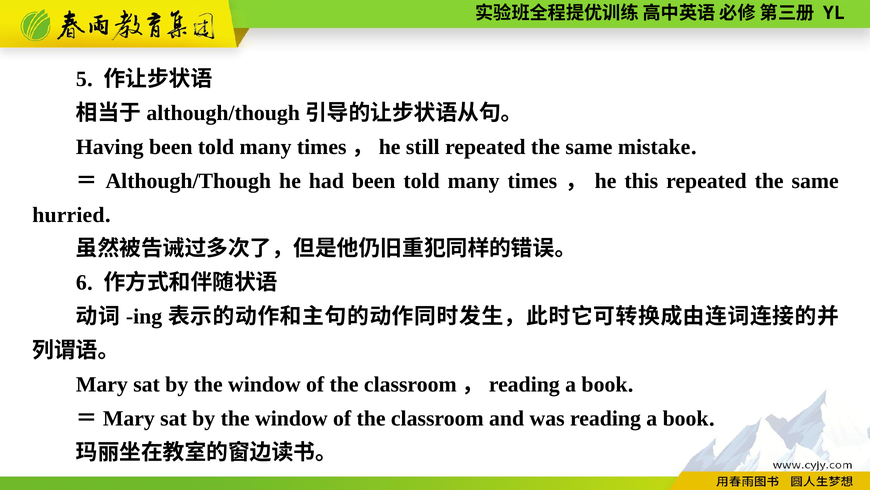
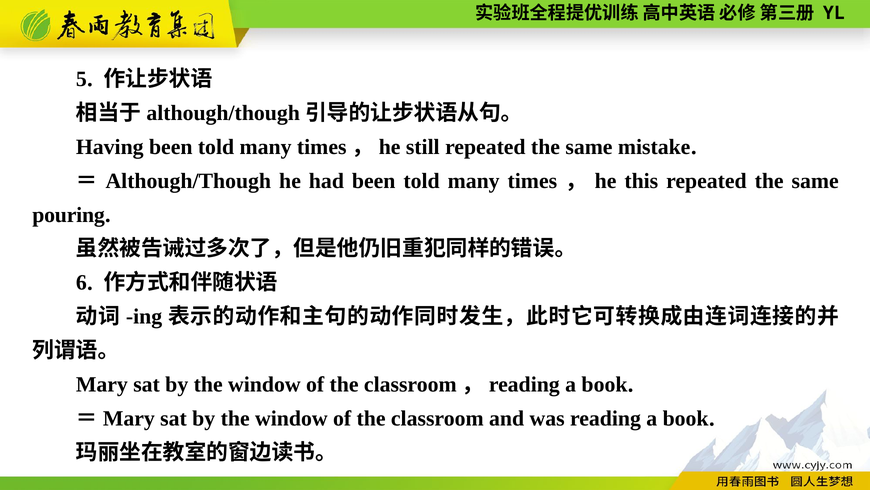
hurried: hurried -> pouring (69, 215)
